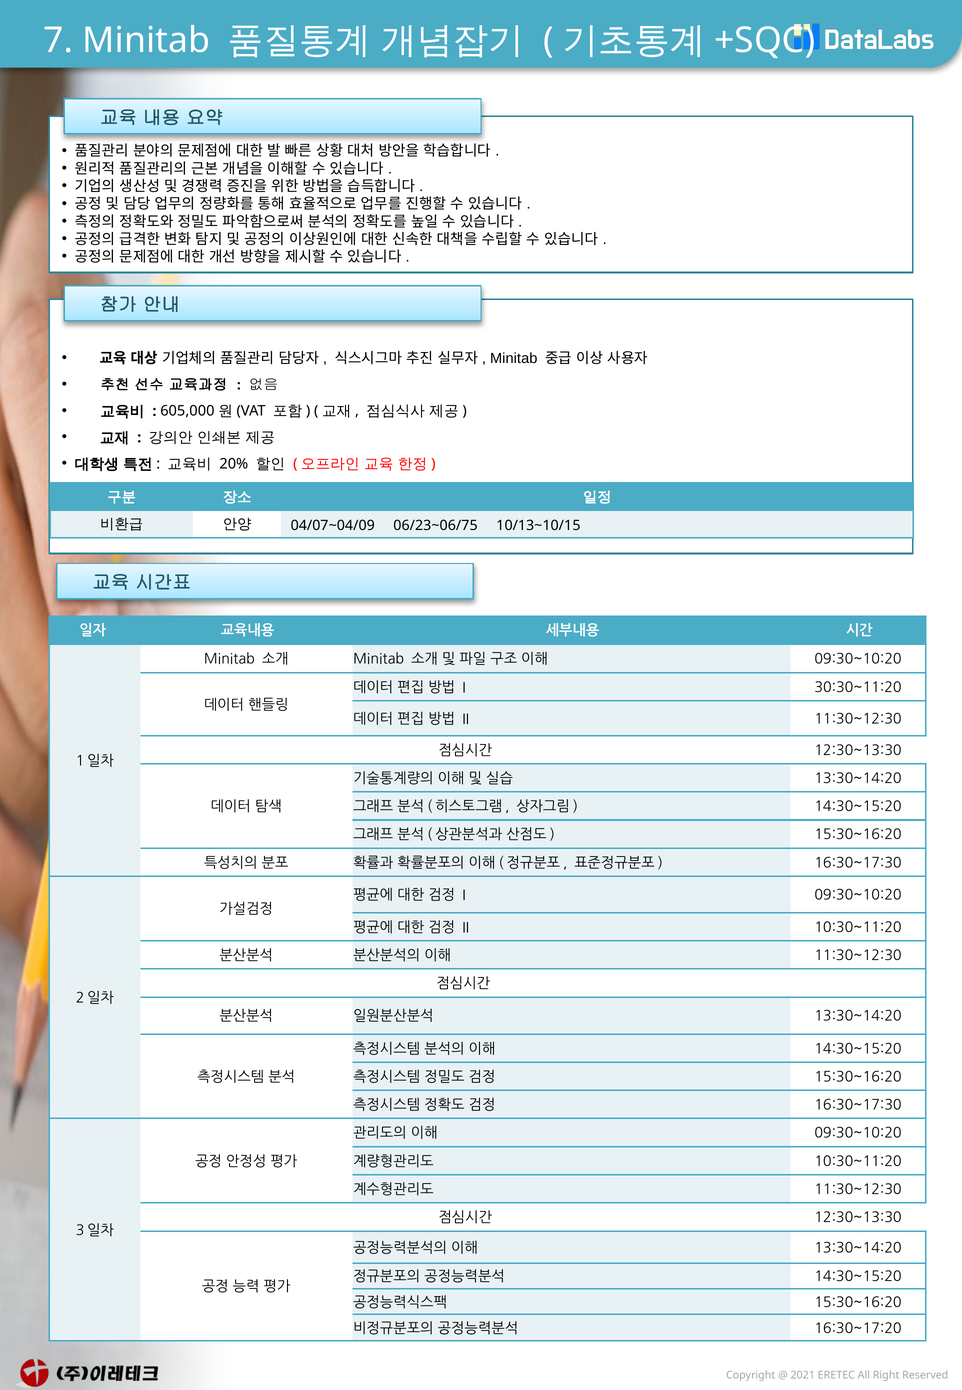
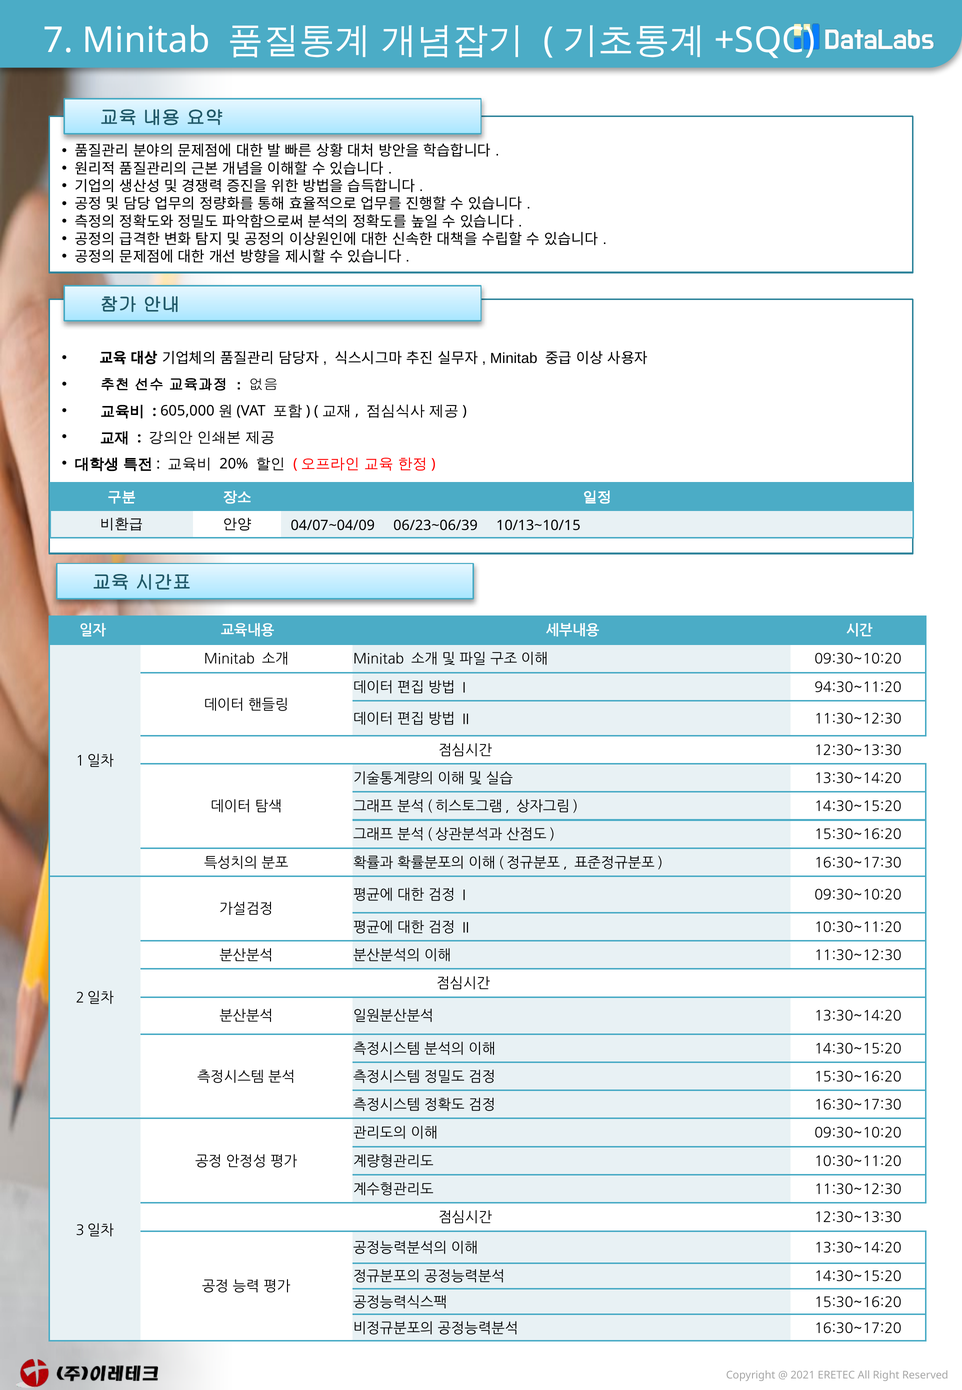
06/23~06/75: 06/23~06/75 -> 06/23~06/39 (436, 525)
30:30~11:20: 30:30~11:20 -> 94:30~11:20 (858, 687)
